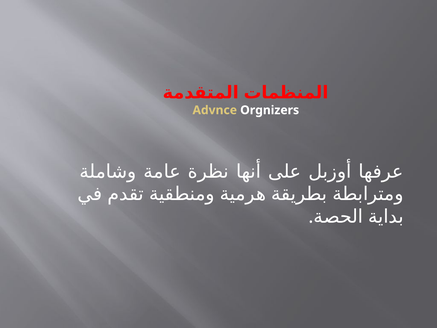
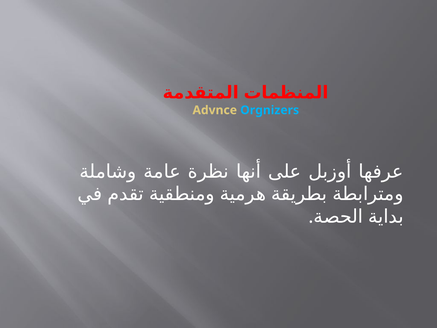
Orgnizers colour: white -> light blue (270, 110)
